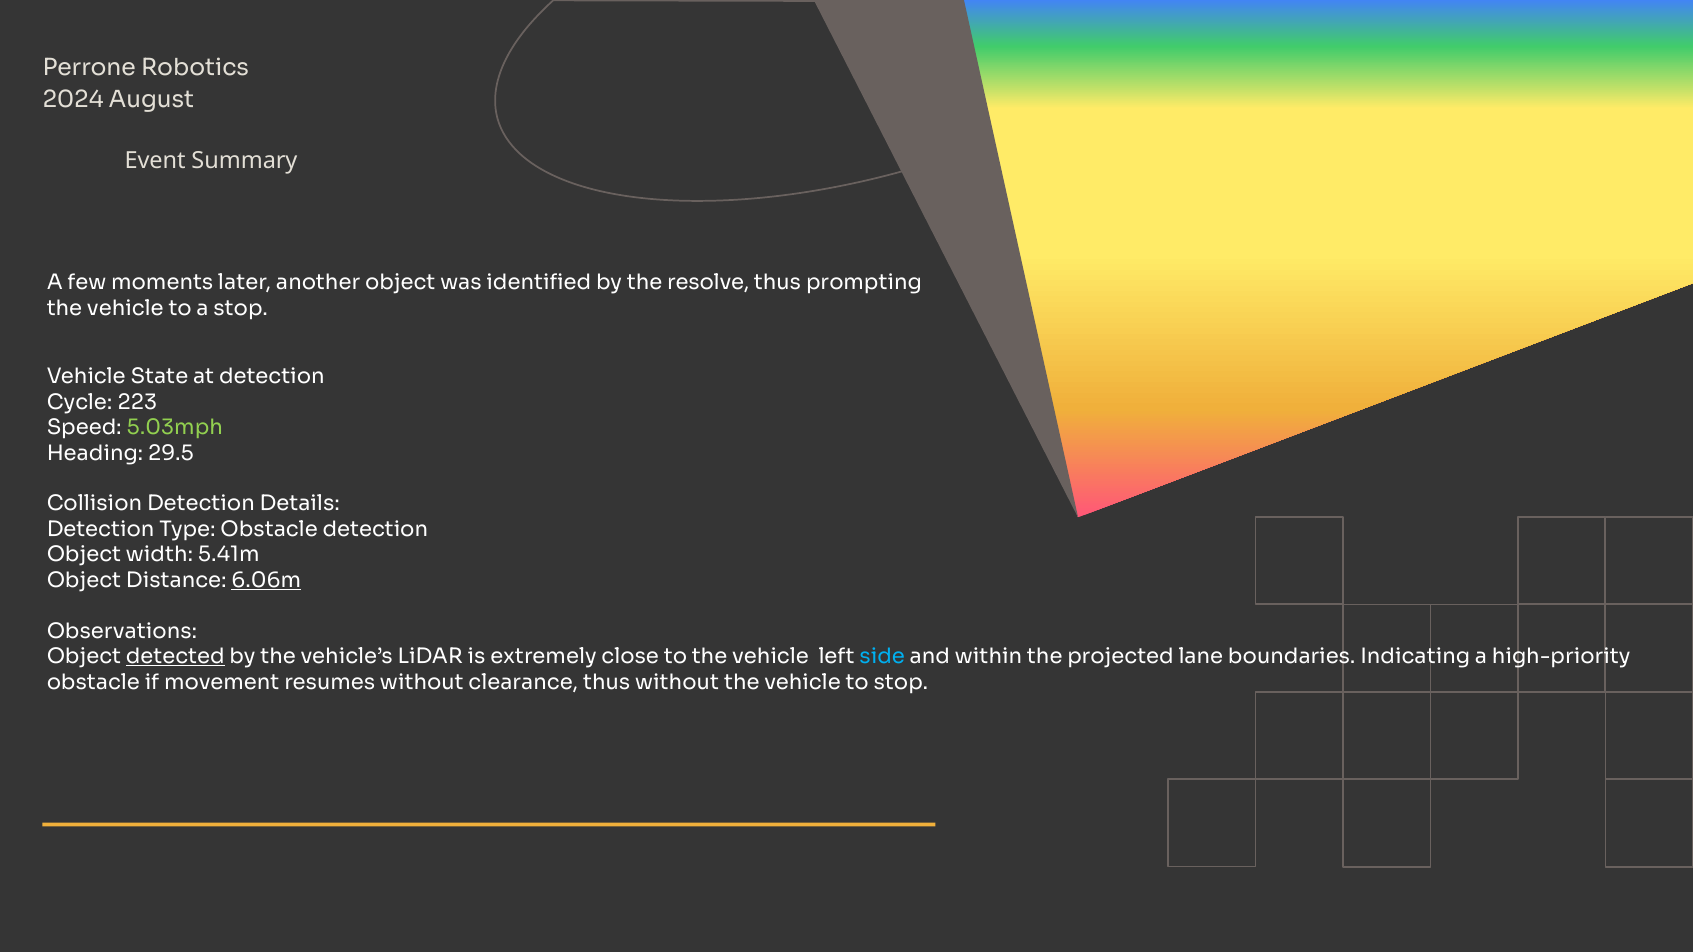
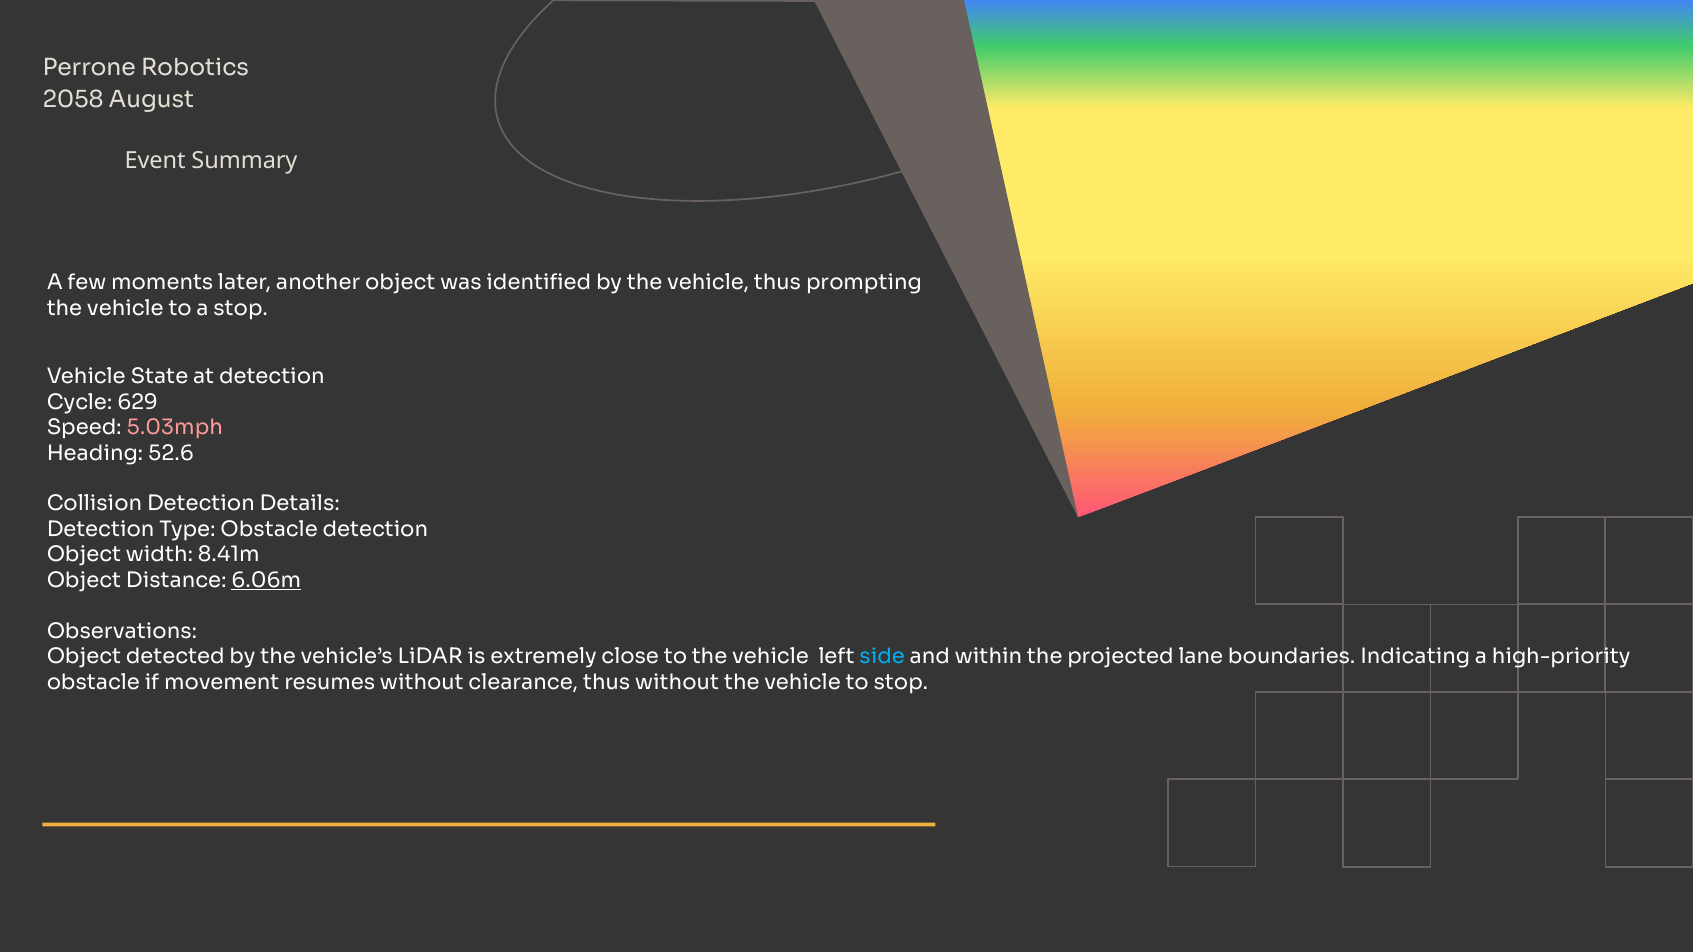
2024: 2024 -> 2058 (73, 100)
by the resolve: resolve -> vehicle (708, 283)
223: 223 -> 629 (138, 402)
5.03mph colour: light green -> pink (175, 428)
29.5: 29.5 -> 52.6 (171, 453)
5.41m: 5.41m -> 8.41m (229, 555)
detected underline: present -> none (175, 657)
